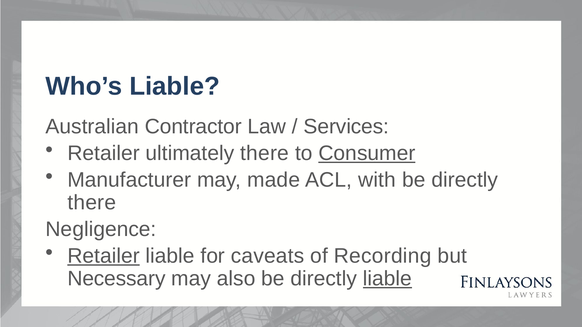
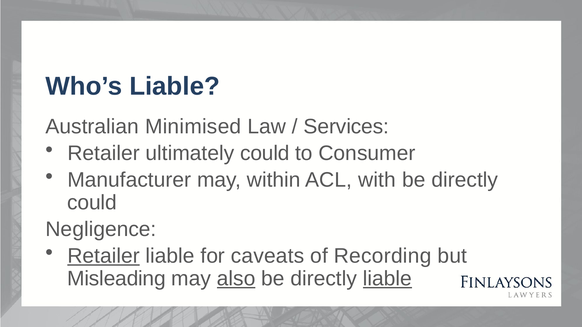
Contractor: Contractor -> Minimised (193, 127)
ultimately there: there -> could (265, 153)
Consumer underline: present -> none (367, 153)
made: made -> within (274, 180)
there: there -> could (92, 203)
Necessary: Necessary -> Misleading (117, 279)
also underline: none -> present (236, 279)
